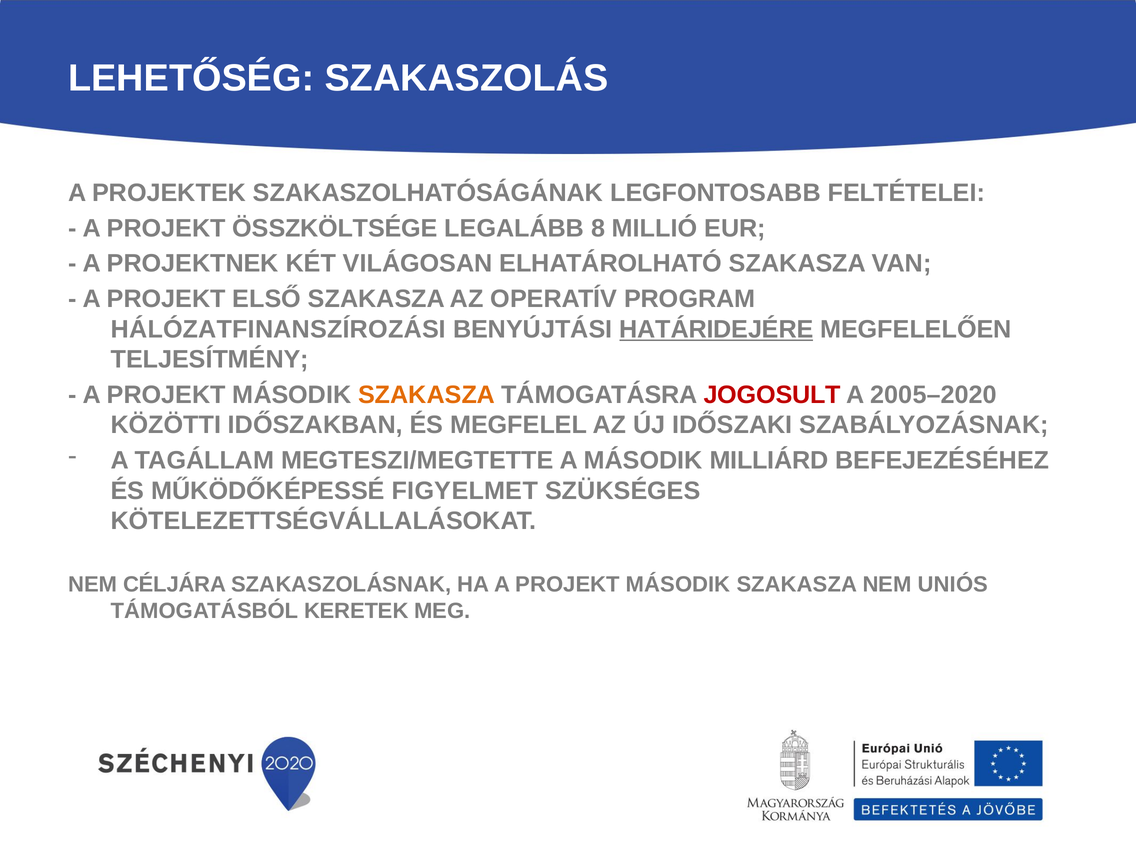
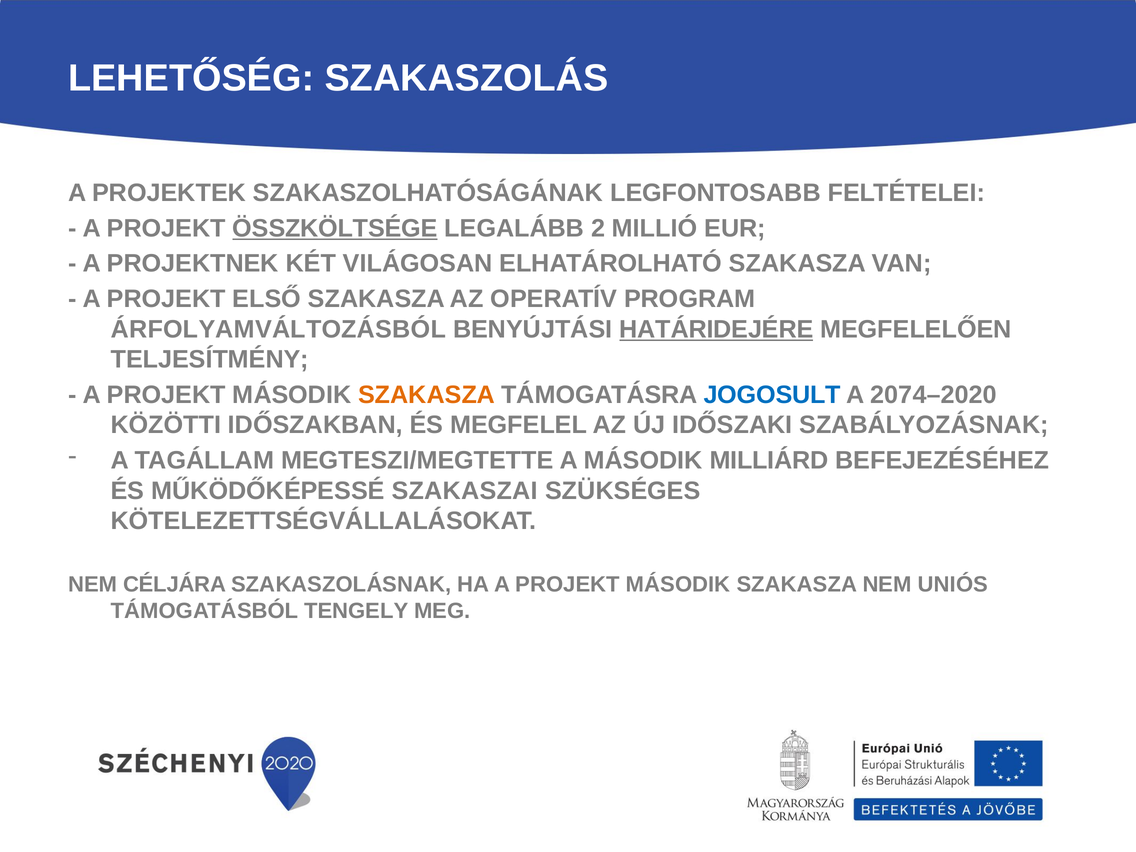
ÖSSZKÖLTSÉGE underline: none -> present (335, 228)
8: 8 -> 2 (598, 228)
HÁLÓZATFINANSZÍROZÁSI: HÁLÓZATFINANSZÍROZÁSI -> ÁRFOLYAMVÁLTOZÁSBÓL (278, 329)
JOGOSULT colour: red -> blue (772, 395)
2005–2020: 2005–2020 -> 2074–2020 (934, 395)
FIGYELMET: FIGYELMET -> SZAKASZAI (465, 491)
KERETEK: KERETEK -> TENGELY (356, 611)
